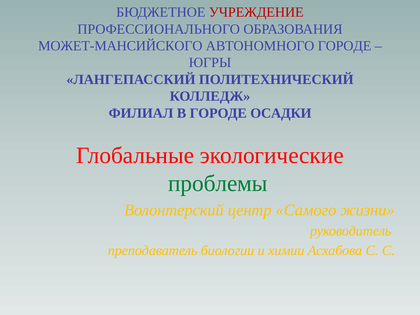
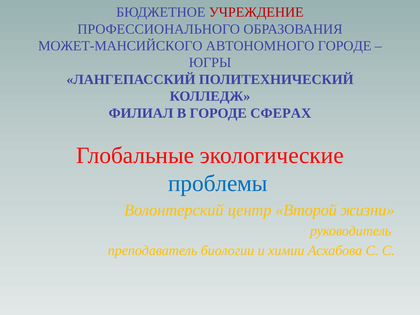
ОСАДКИ: ОСАДКИ -> СФЕРАХ (281, 113)
проблемы colour: green -> blue (218, 184)
Самого: Самого -> Второй (306, 210)
